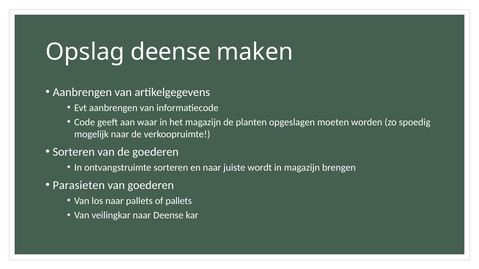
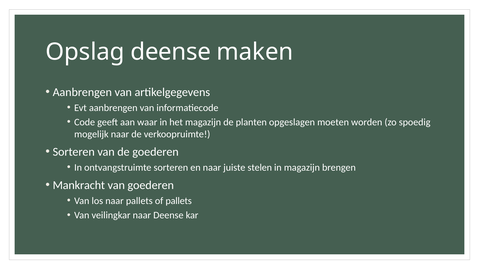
wordt: wordt -> stelen (260, 168)
Parasieten: Parasieten -> Mankracht (79, 186)
